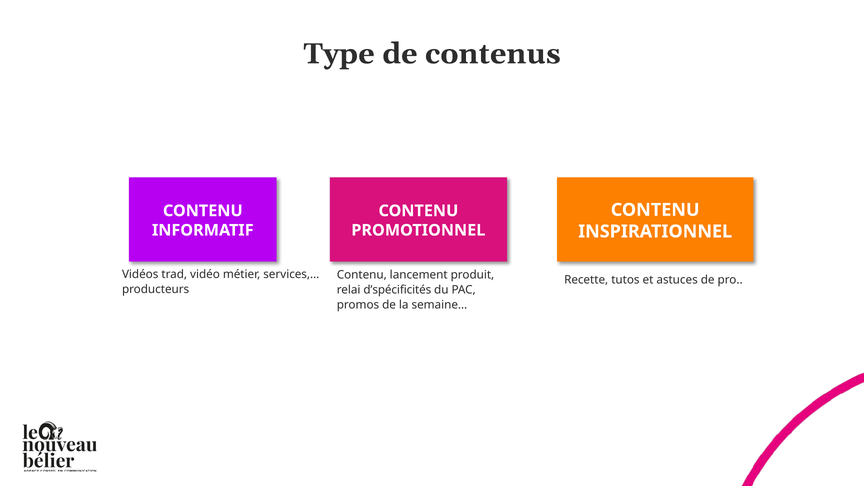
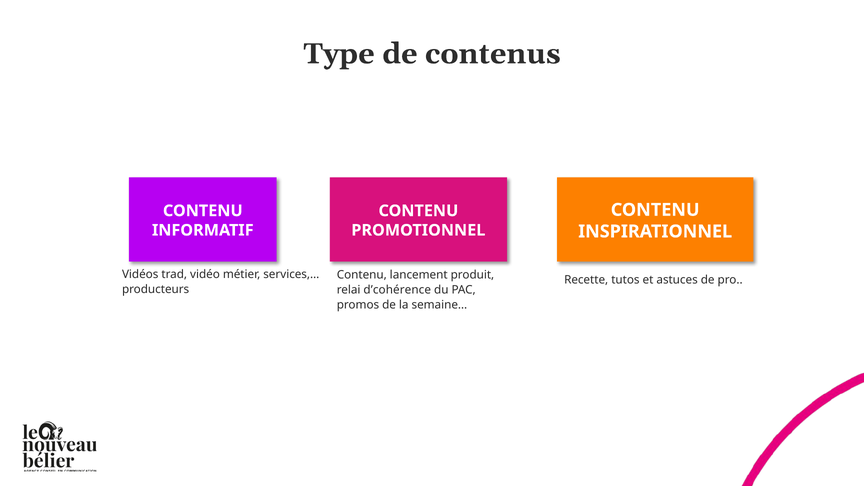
d’spécificités: d’spécificités -> d’cohérence (397, 290)
